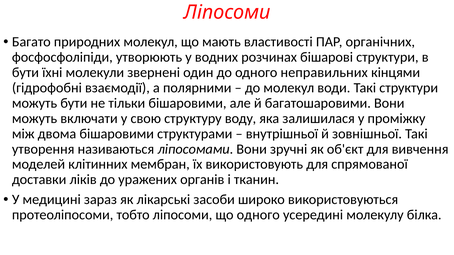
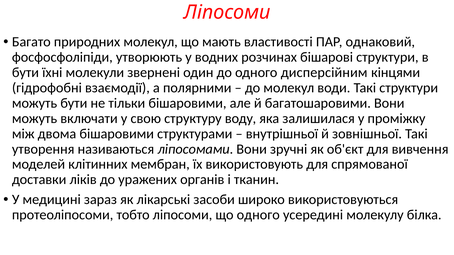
органічних: органічних -> однаковий (380, 42)
неправильних: неправильних -> дисперсійним (324, 73)
